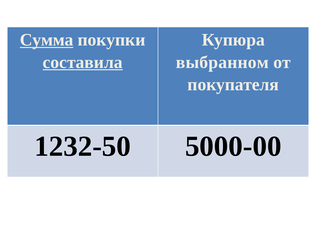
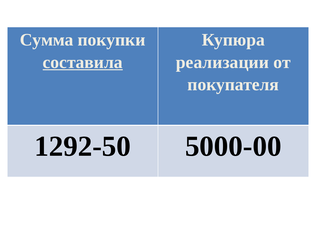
Сумма underline: present -> none (47, 40)
выбранном: выбранном -> реализации (222, 62)
1232-50: 1232-50 -> 1292-50 (83, 146)
